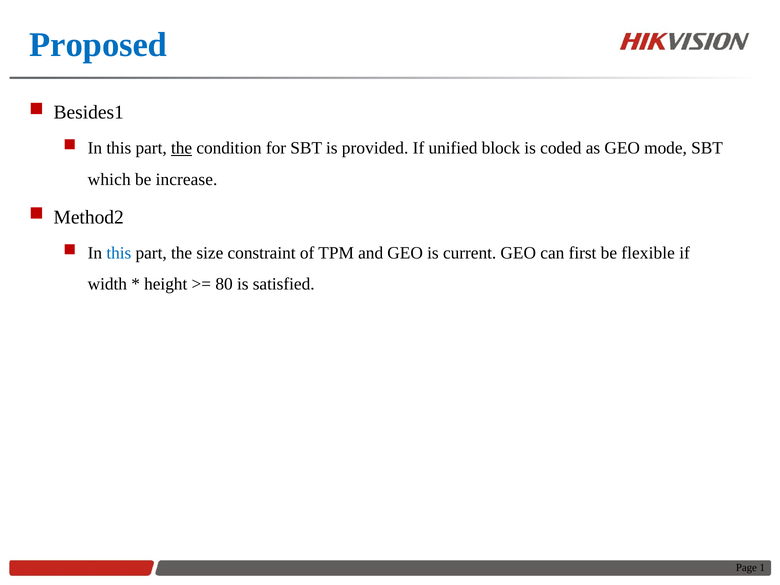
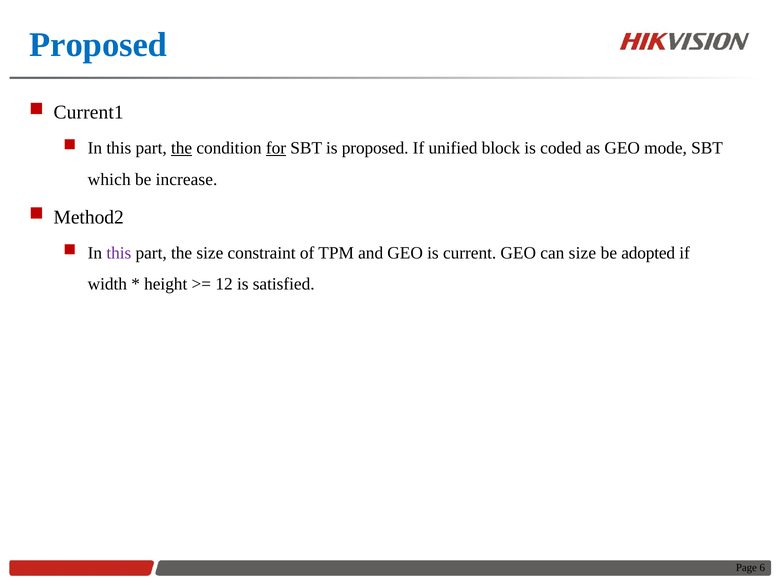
Besides1: Besides1 -> Current1 (89, 112)
for underline: none -> present (276, 148)
is provided: provided -> proposed (375, 148)
this colour: blue -> purple (119, 253)
can first: first -> size (582, 253)
flexible: flexible -> adopted (648, 253)
80: 80 -> 12 (224, 284)
1: 1 -> 6 (762, 568)
